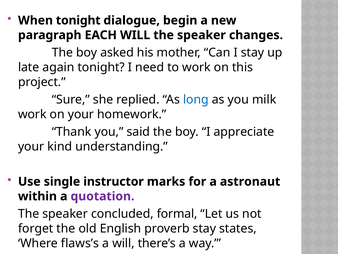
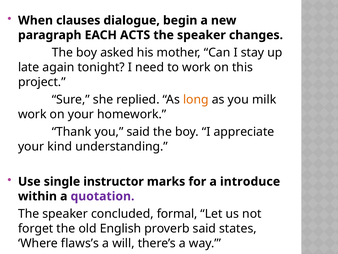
When tonight: tonight -> clauses (78, 20)
EACH WILL: WILL -> ACTS (135, 35)
long colour: blue -> orange (196, 99)
astronaut: astronaut -> introduce (250, 181)
proverb stay: stay -> said (204, 228)
